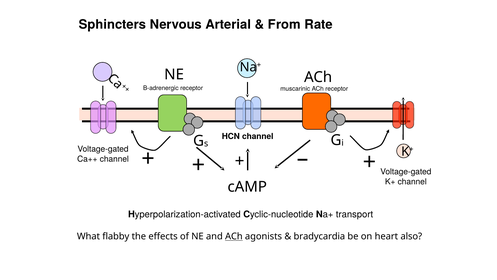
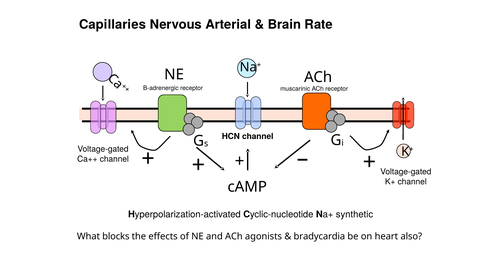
Sphincters: Sphincters -> Capillaries (112, 24)
From: From -> Brain (284, 24)
transport: transport -> synthetic (354, 214)
flabby: flabby -> blocks (116, 236)
ACh underline: present -> none (234, 236)
